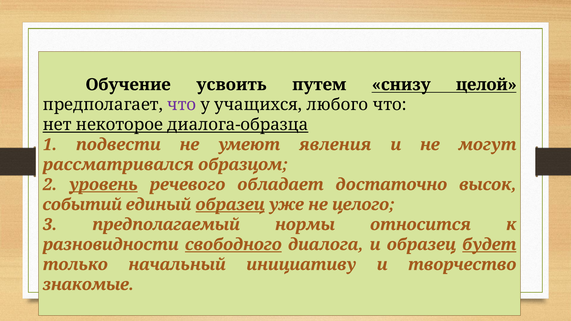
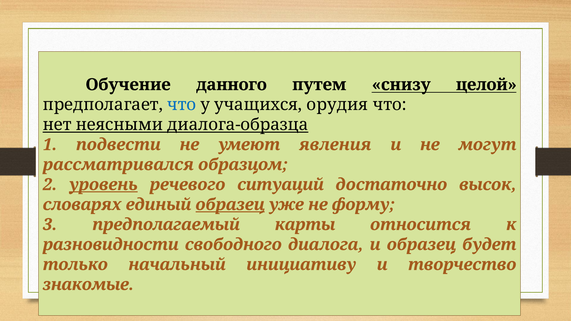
усвоить: усвоить -> данного (232, 85)
что colour: purple -> blue (182, 105)
любого: любого -> орудия (337, 105)
некоторое: некоторое -> неясными (119, 125)
обладает: обладает -> ситуаций (281, 185)
событий: событий -> словарях (82, 205)
целого: целого -> форму (364, 205)
нормы: нормы -> карты (305, 225)
свободного underline: present -> none (233, 245)
будет underline: present -> none (489, 245)
